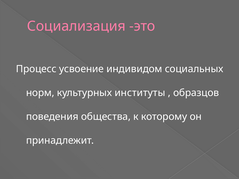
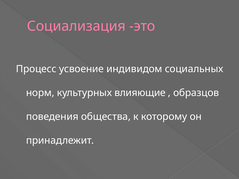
институты: институты -> влияющие (140, 93)
